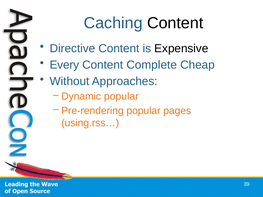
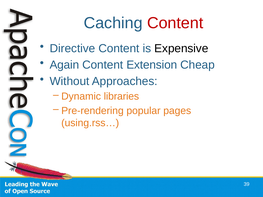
Content colour: black -> red (175, 23)
Every: Every -> Again (64, 65)
Complete: Complete -> Extension (152, 65)
Dynamic popular: popular -> libraries (121, 96)
